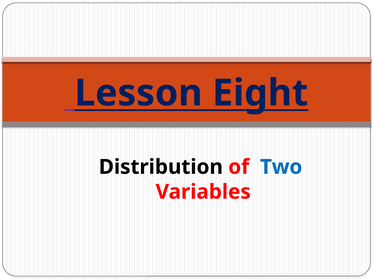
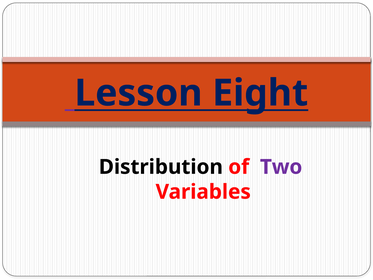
Two colour: blue -> purple (281, 167)
